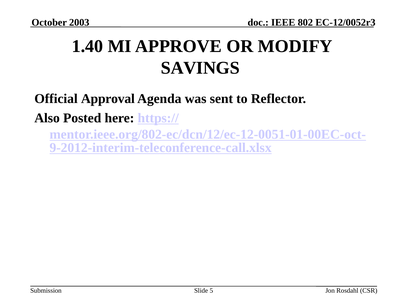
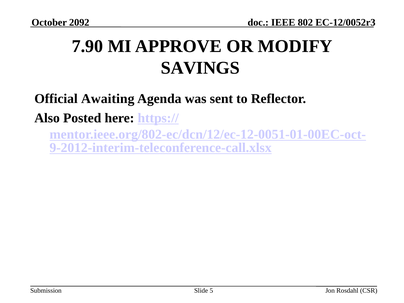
2003: 2003 -> 2092 (79, 22)
1.40: 1.40 -> 7.90 (87, 46)
Approval: Approval -> Awaiting (108, 99)
